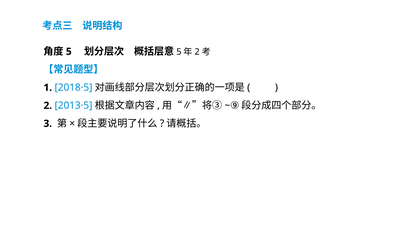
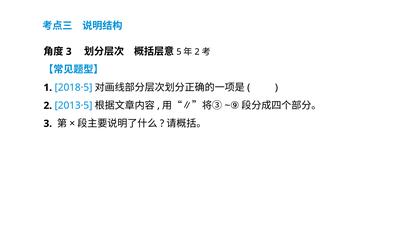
5: 5 -> 3 (69, 52)
